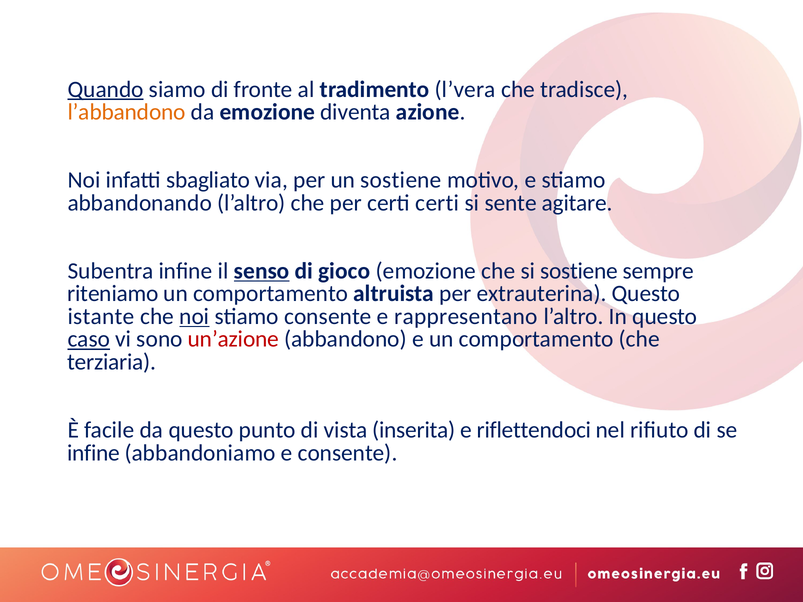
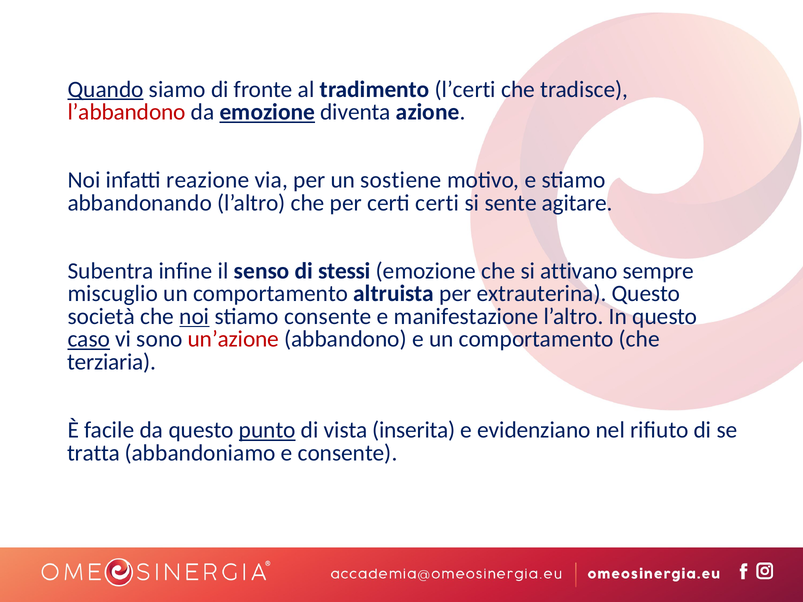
l’vera: l’vera -> l’certi (465, 89)
l’abbandono colour: orange -> red (127, 112)
emozione underline: none -> present (267, 112)
sbagliato: sbagliato -> reazione (208, 180)
senso underline: present -> none (262, 271)
gioco: gioco -> stessi (344, 271)
si sostiene: sostiene -> attivano (579, 271)
riteniamo: riteniamo -> miscuglio (113, 294)
istante: istante -> società (101, 317)
rappresentano: rappresentano -> manifestazione (466, 317)
punto underline: none -> present (267, 430)
riflettendoci: riflettendoci -> evidenziano (534, 430)
infine: infine -> tratta (94, 453)
